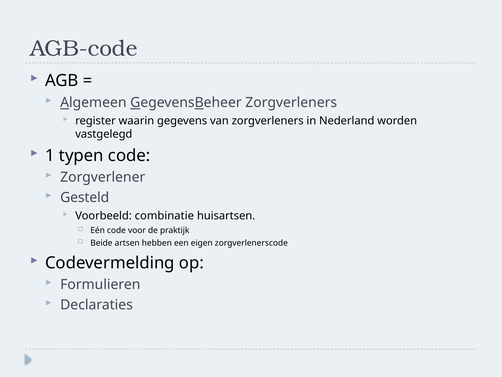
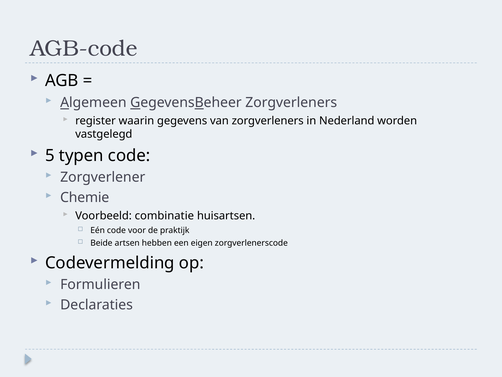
1: 1 -> 5 (50, 155)
Gesteld: Gesteld -> Chemie (85, 197)
